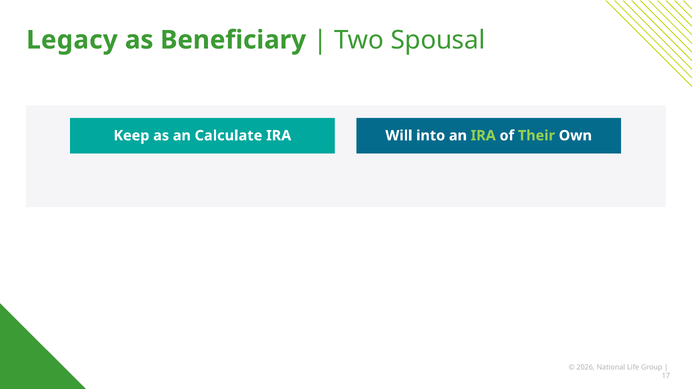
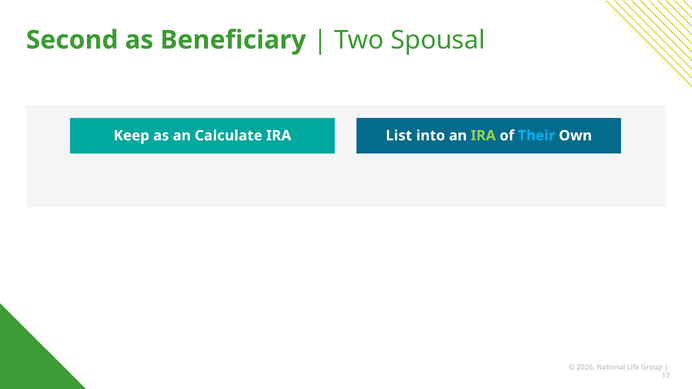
Legacy: Legacy -> Second (72, 40)
Will: Will -> List (399, 136)
Their colour: light green -> light blue (536, 136)
